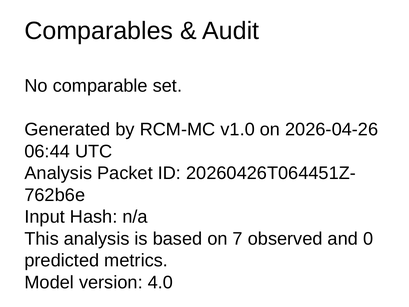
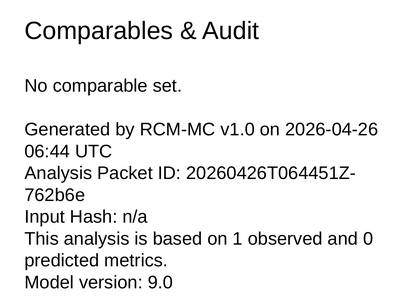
7: 7 -> 1 (238, 238)
4.0: 4.0 -> 9.0 (160, 282)
